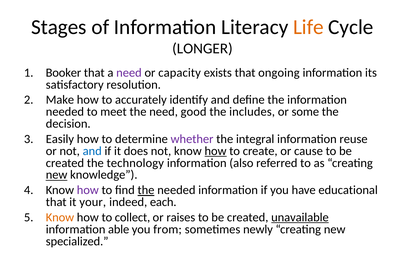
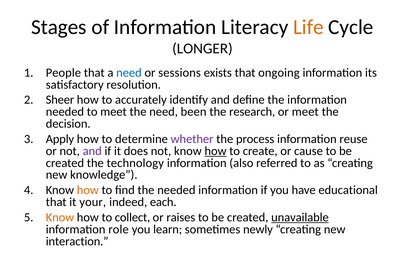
Booker: Booker -> People (63, 73)
need colour: purple -> blue (129, 73)
capacity: capacity -> sessions (180, 73)
Make: Make -> Sheer (60, 100)
good: good -> been (194, 112)
includes: includes -> research (252, 112)
or some: some -> meet (305, 112)
Easily: Easily -> Apply (60, 139)
integral: integral -> process (255, 139)
and colour: blue -> purple (92, 151)
new underline: present -> none (57, 175)
how colour: purple -> orange (88, 190)
the underline: present -> none (146, 190)
able: able -> role (119, 230)
from: from -> learn (168, 230)
specialized: specialized -> interaction (77, 242)
